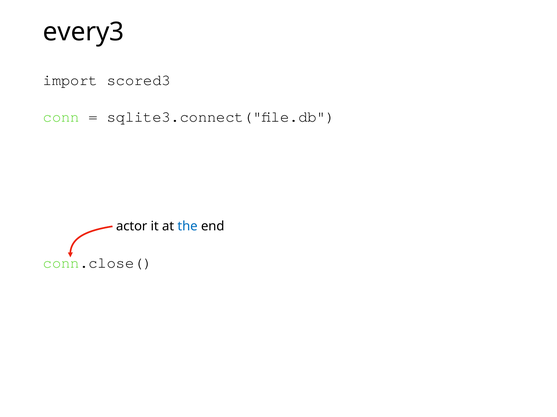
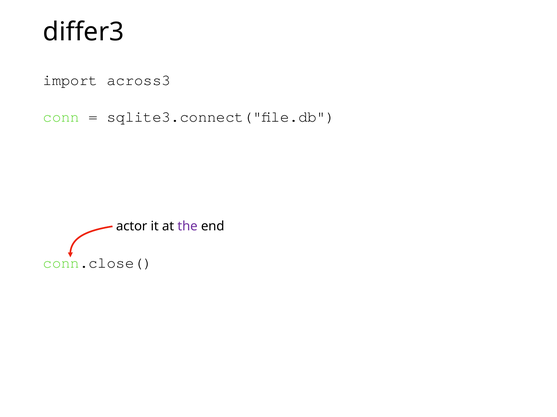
every3: every3 -> differ3 (84, 32)
scored3: scored3 -> across3 (139, 80)
the colour: blue -> purple (188, 226)
